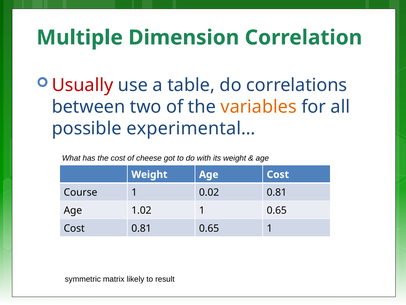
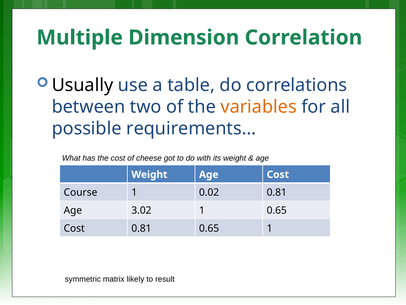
Usually colour: red -> black (82, 85)
experimental…: experimental… -> requirements… (191, 128)
1.02: 1.02 -> 3.02 (141, 210)
